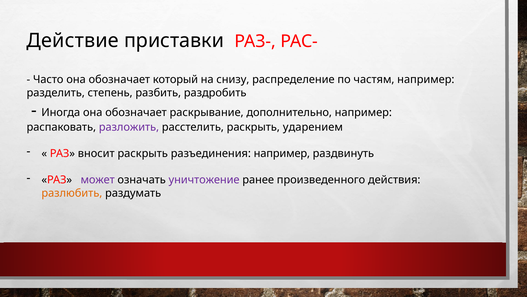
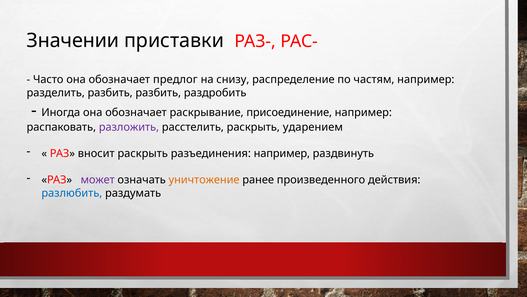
Действие: Действие -> Значении (73, 40)
который: который -> предлог (175, 79)
разделить степень: степень -> разбить (110, 93)
дополнительно: дополнительно -> присоединение (289, 112)
уничтожение colour: purple -> orange (204, 180)
разлюбить colour: orange -> blue (72, 193)
